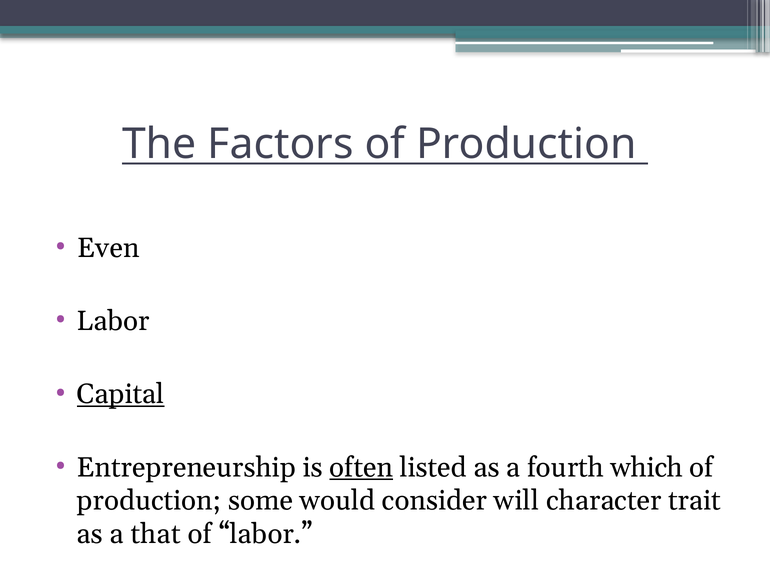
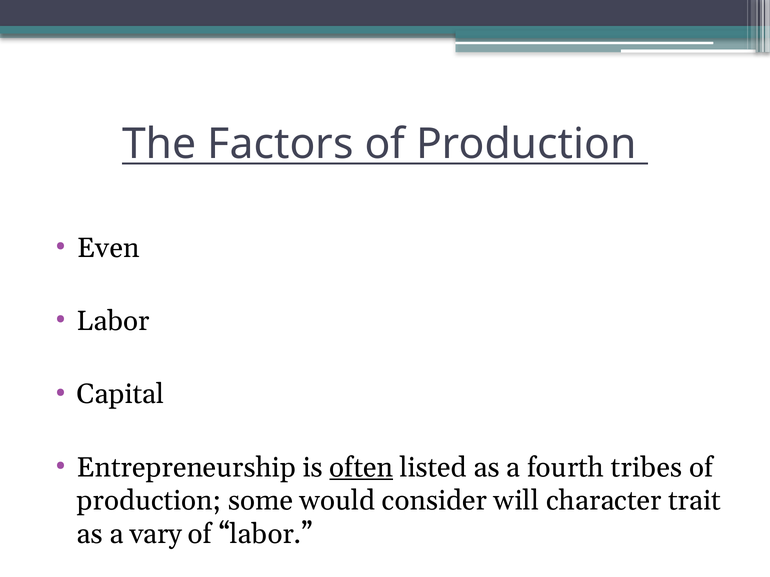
Capital underline: present -> none (121, 395)
which: which -> tribes (647, 468)
that: that -> vary (156, 534)
